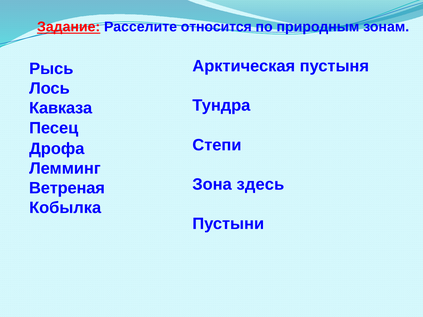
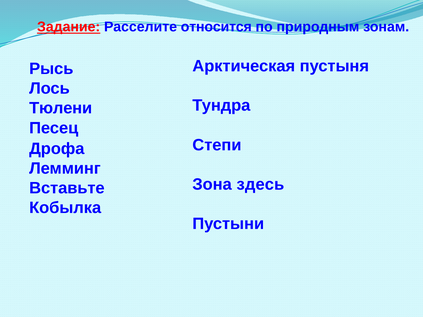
Кавказа: Кавказа -> Тюлени (61, 108)
Ветреная: Ветреная -> Вставьте (67, 188)
